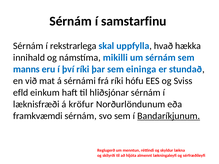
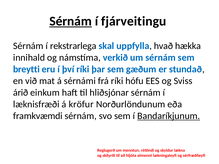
Sérnám underline: none -> present (71, 21)
samstarfinu: samstarfinu -> fjárveitingu (134, 21)
mikilli: mikilli -> verkið (115, 58)
manns: manns -> breytti (26, 69)
eininga: eininga -> gæðum (141, 69)
efld: efld -> árið (21, 93)
